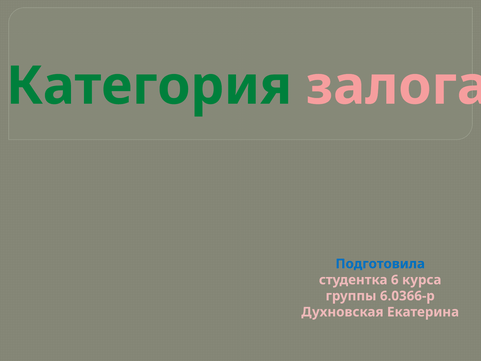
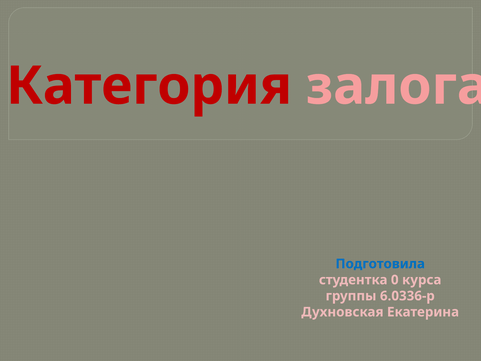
Категория colour: green -> red (149, 86)
6: 6 -> 0 (395, 280)
6.0366-р: 6.0366-р -> 6.0336-р (407, 296)
